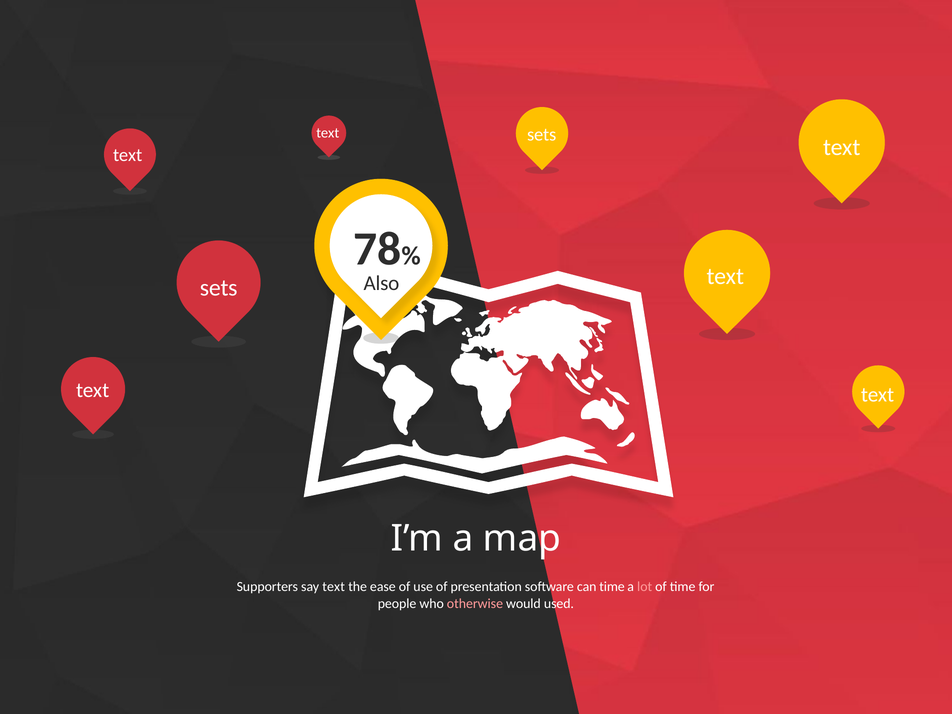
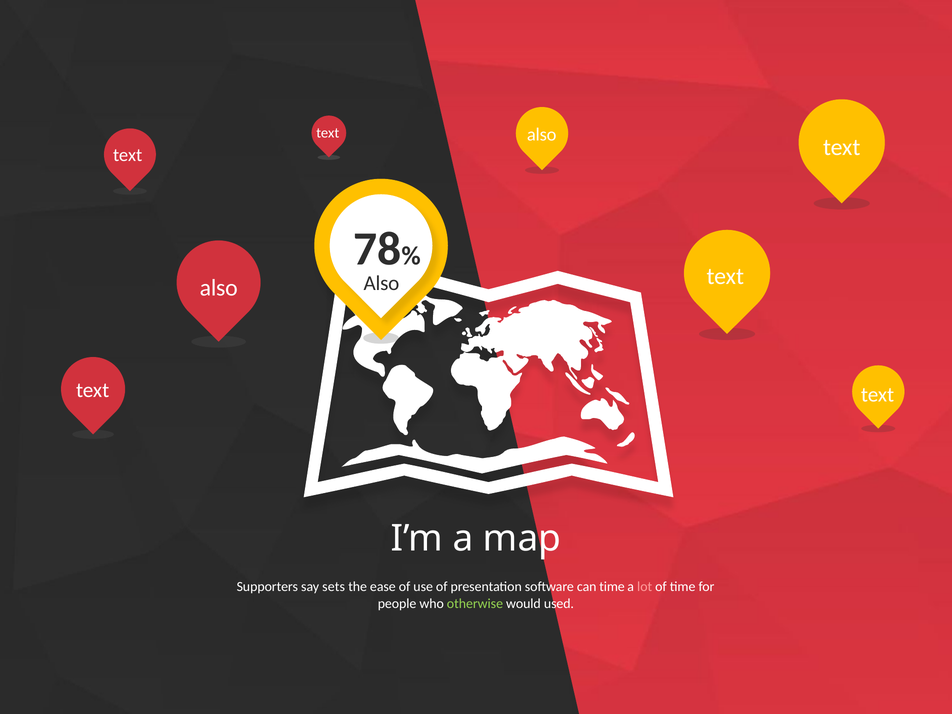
sets: sets -> also (542, 135)
sets: sets -> also (219, 288)
say text: text -> sets (334, 587)
otherwise colour: pink -> light green (475, 603)
